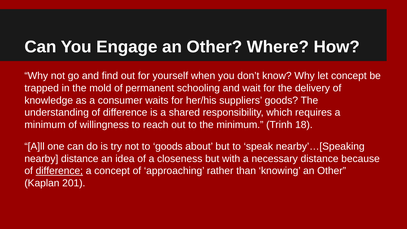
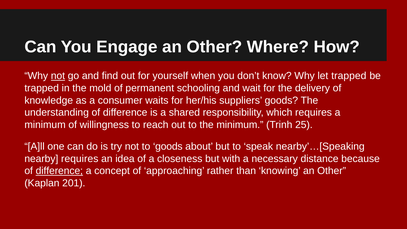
not underline: none -> present (58, 76)
let concept: concept -> trapped (349, 76)
18: 18 -> 25 (304, 125)
nearby distance: distance -> requires (80, 159)
